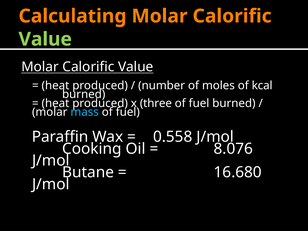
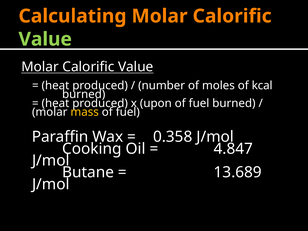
three: three -> upon (156, 103)
mass colour: light blue -> yellow (85, 112)
0.558: 0.558 -> 0.358 (173, 137)
8.076: 8.076 -> 4.847 (233, 149)
16.680: 16.680 -> 13.689 (238, 172)
